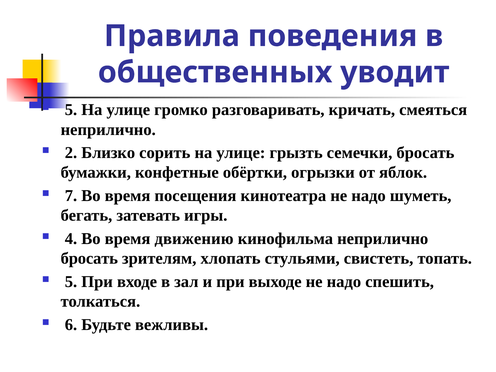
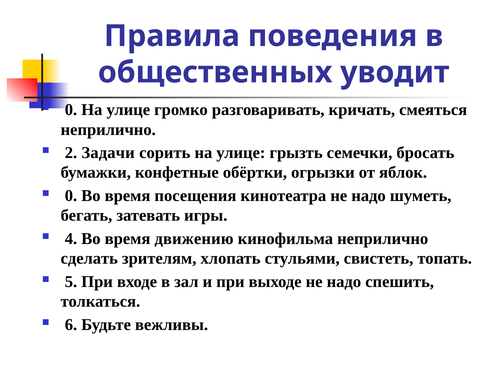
5: 5 -> 0 (71, 110)
Близко: Близко -> Задачи (108, 153)
7: 7 -> 0 (71, 196)
бросать: бросать -> сделать (89, 258)
